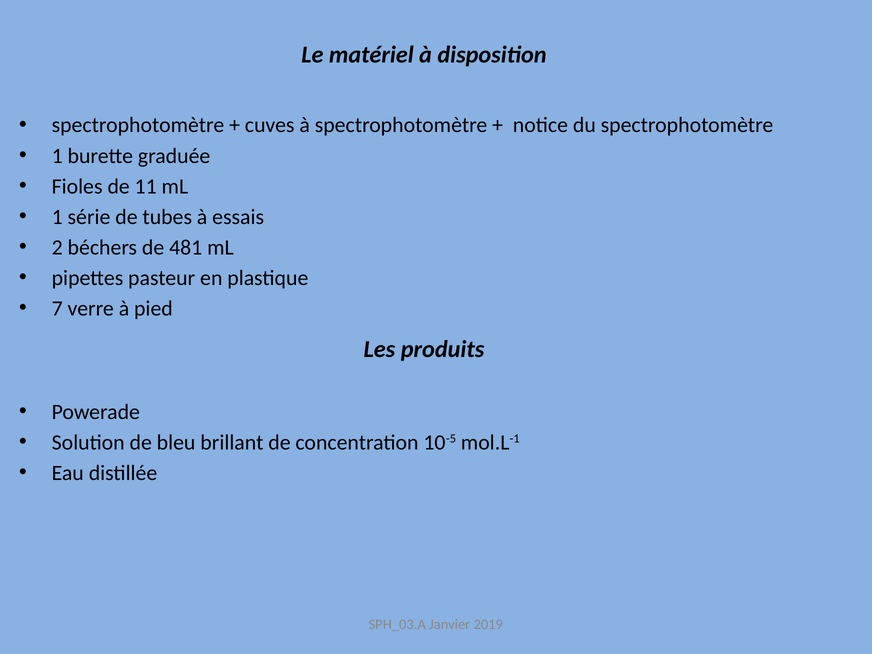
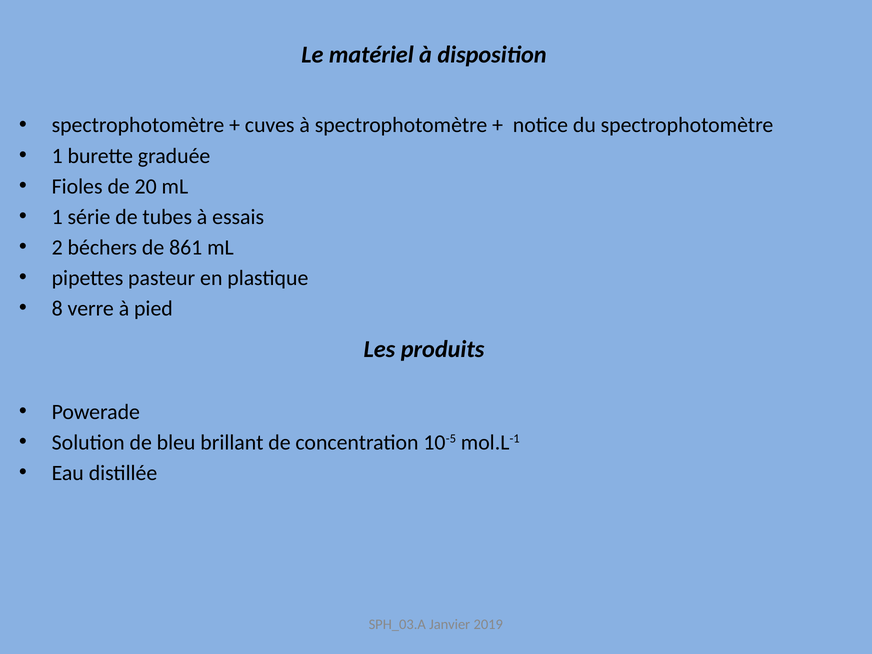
11: 11 -> 20 (146, 186)
481: 481 -> 861 (186, 247)
7: 7 -> 8 (57, 308)
